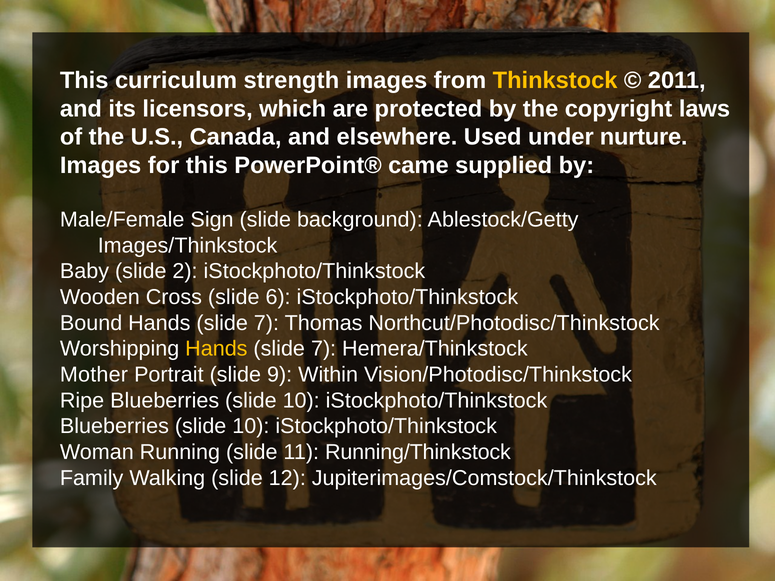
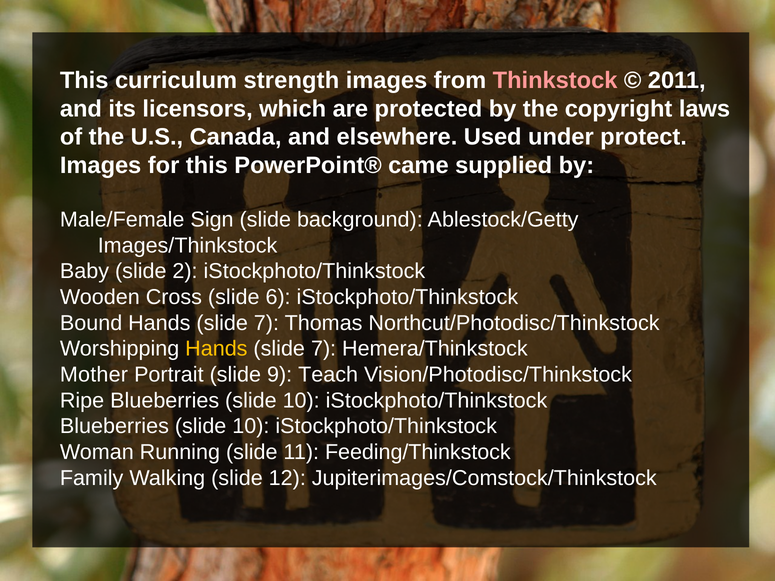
Thinkstock colour: yellow -> pink (555, 80)
nurture: nurture -> protect (644, 137)
Within: Within -> Teach (328, 375)
Running/Thinkstock: Running/Thinkstock -> Feeding/Thinkstock (418, 452)
